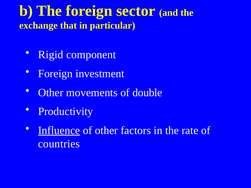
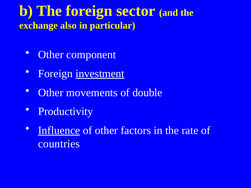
that: that -> also (68, 26)
Rigid: Rigid -> Other (51, 55)
investment underline: none -> present (100, 74)
